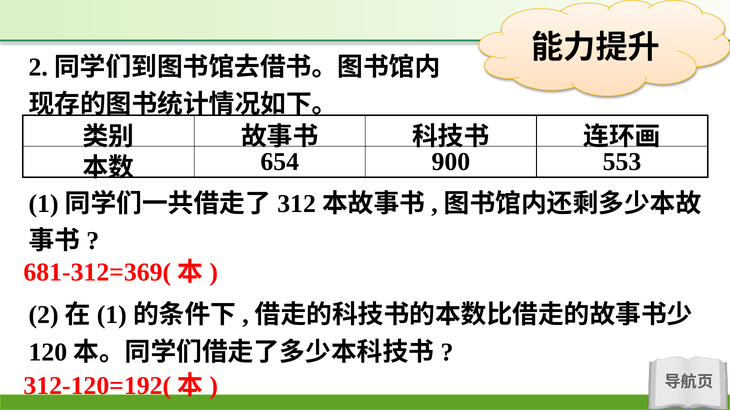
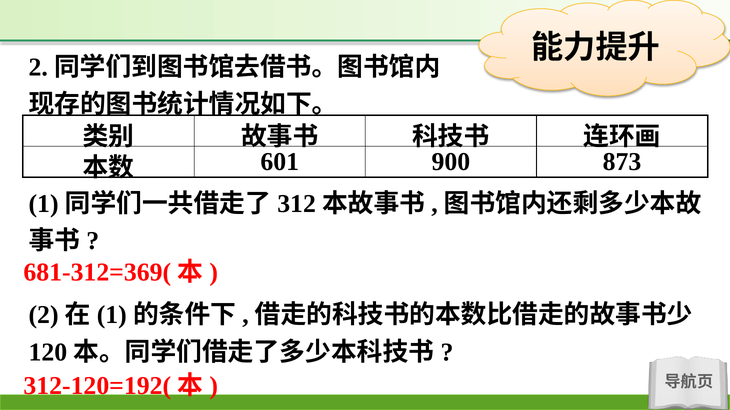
654: 654 -> 601 (280, 162)
553: 553 -> 873 (622, 162)
